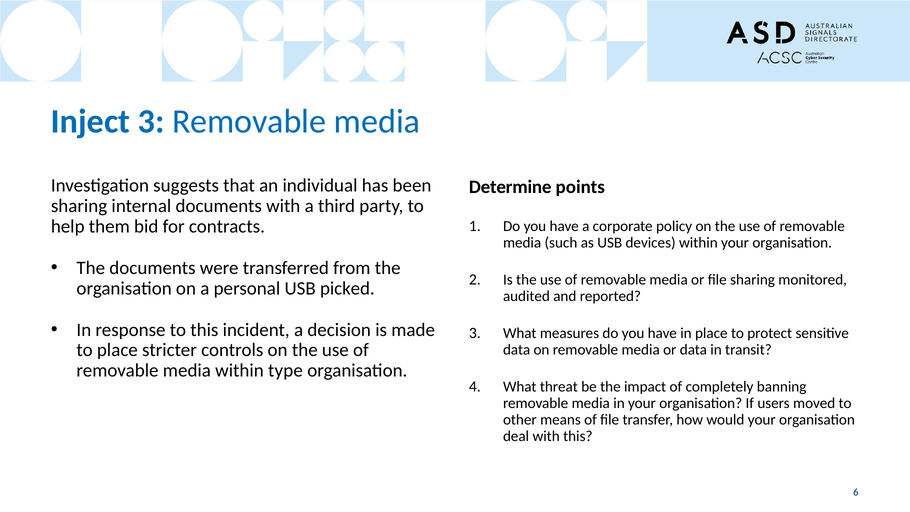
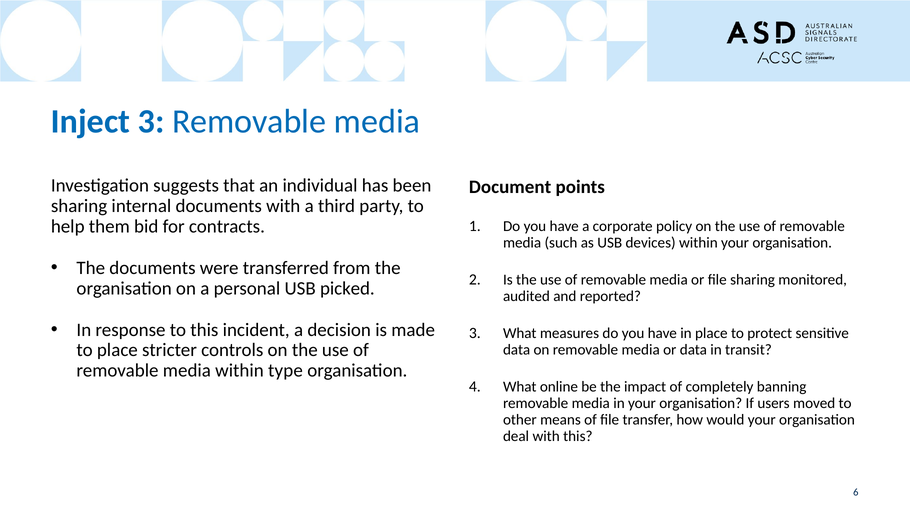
Determine: Determine -> Document (510, 187)
threat: threat -> online (559, 387)
